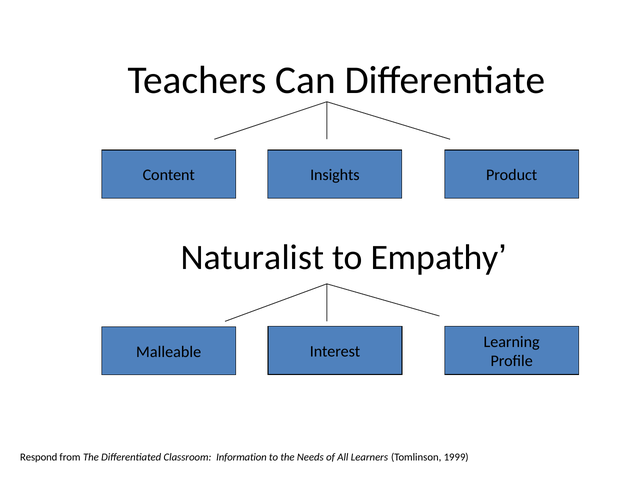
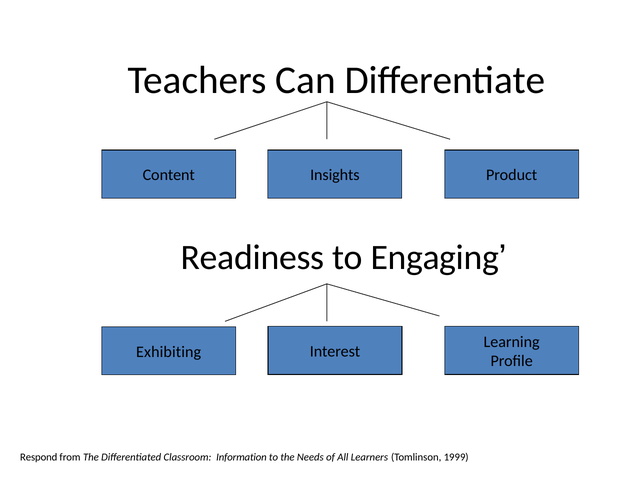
Naturalist: Naturalist -> Readiness (253, 258)
Empathy: Empathy -> Engaging (435, 258)
Malleable: Malleable -> Exhibiting (169, 352)
